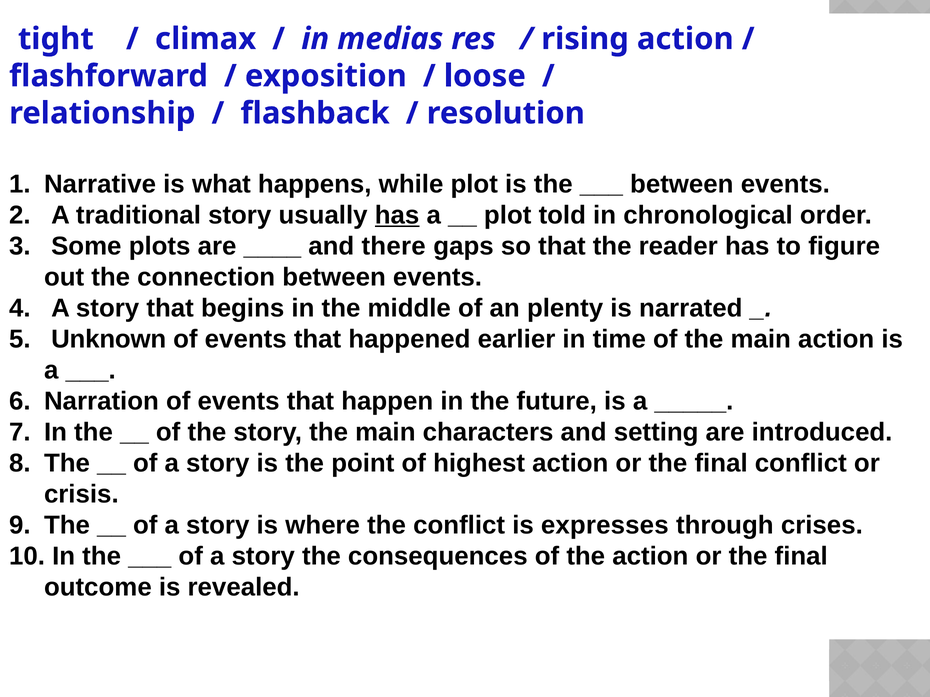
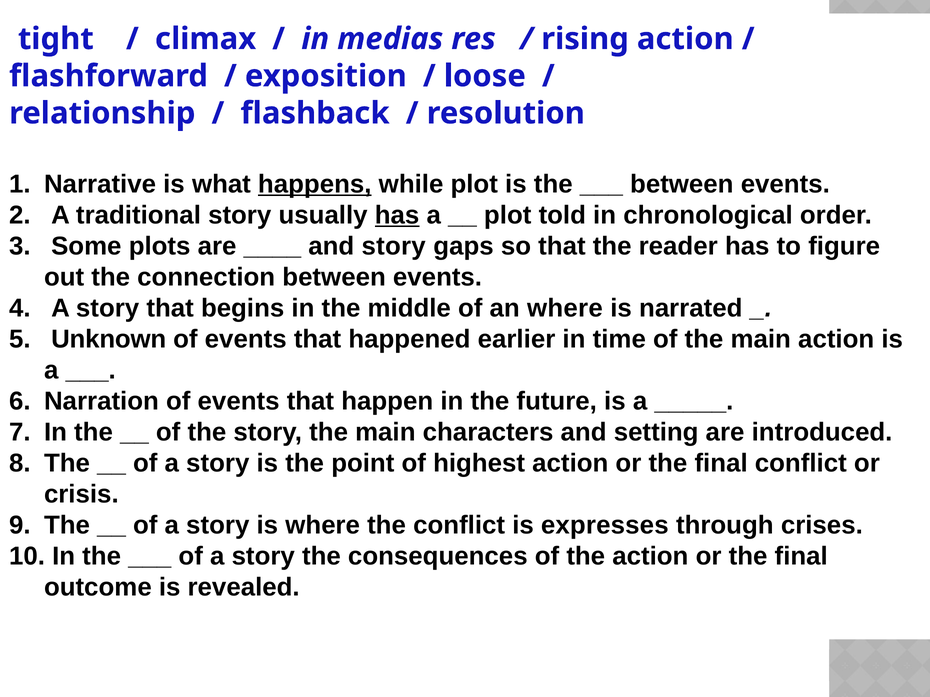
happens underline: none -> present (315, 184)
and there: there -> story (394, 246)
an plenty: plenty -> where (565, 308)
